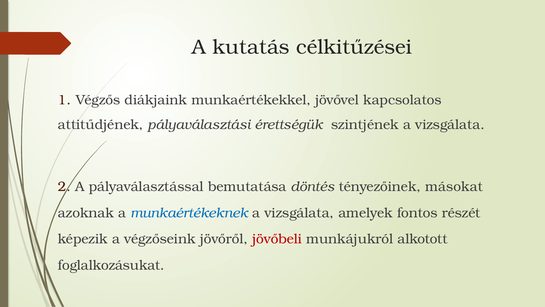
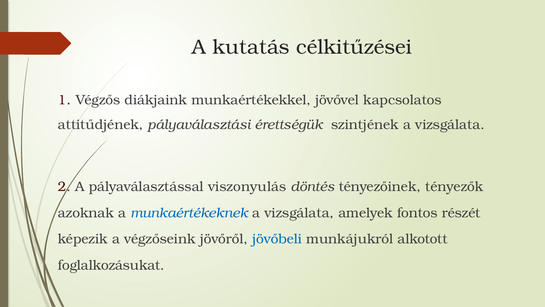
bemutatása: bemutatása -> viszonyulás (247, 187)
másokat: másokat -> tényezők (454, 187)
jövőbeli colour: red -> blue (277, 239)
